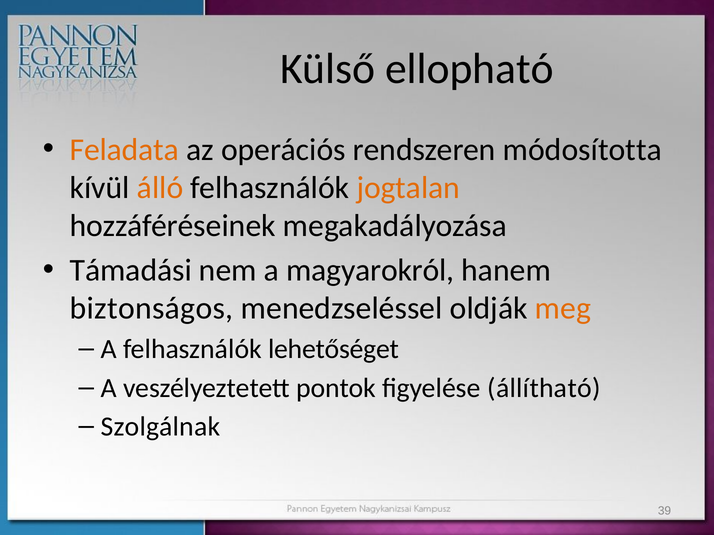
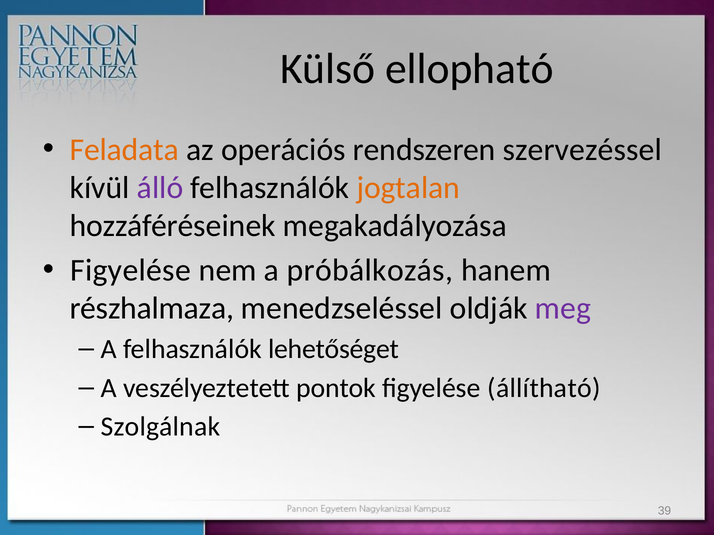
módosította: módosította -> szervezéssel (582, 150)
álló colour: orange -> purple (160, 188)
Támadási: Támadási -> Figyelése (131, 271)
magyarokról: magyarokról -> próbálkozás (370, 271)
biztonságos: biztonságos -> részhalmaza (152, 309)
meg colour: orange -> purple (563, 309)
